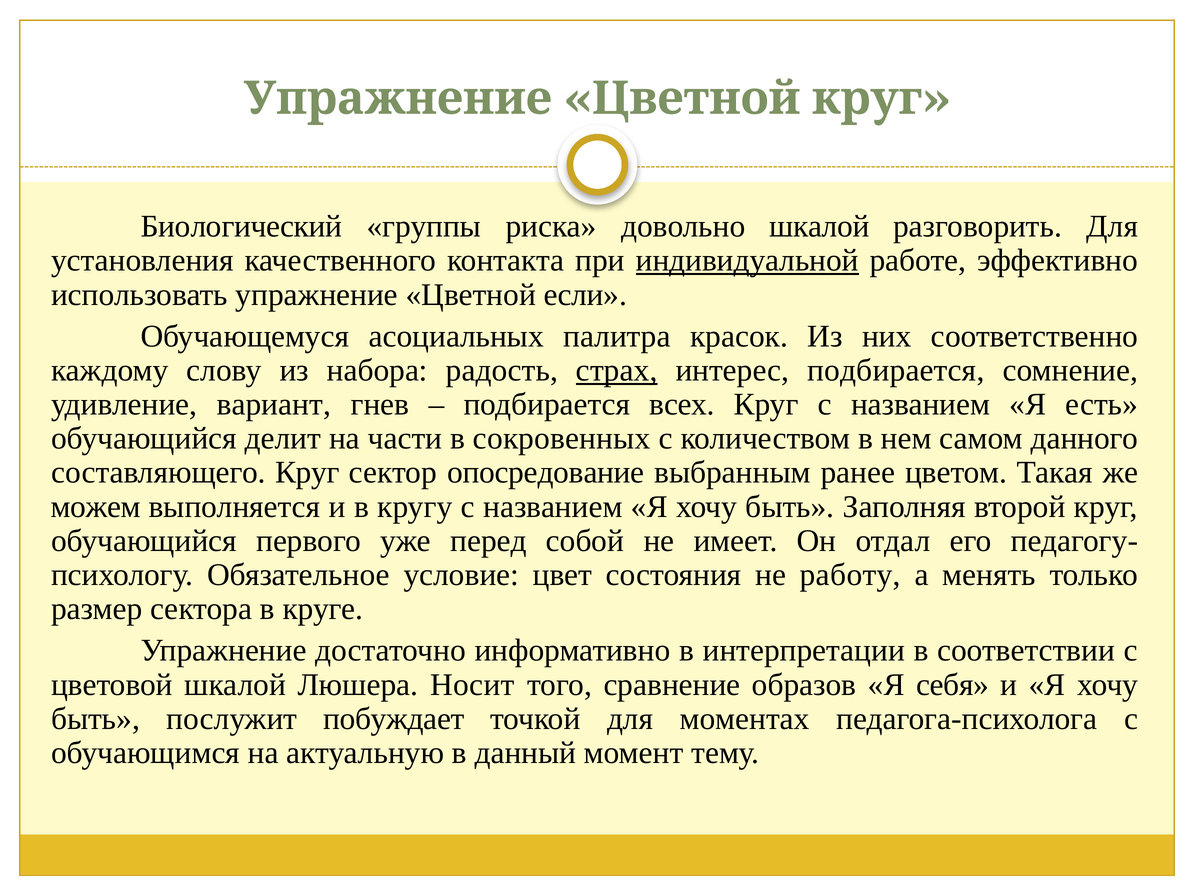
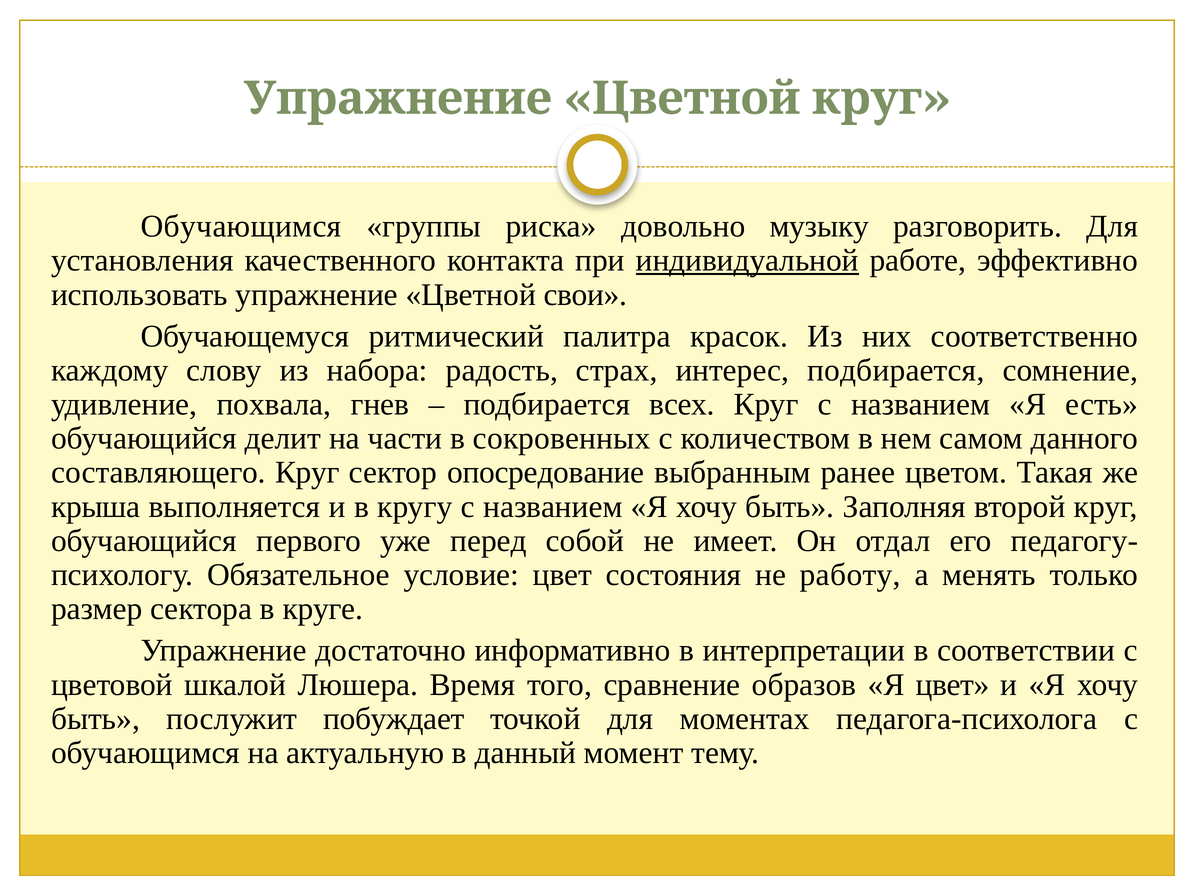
Биологический: Биологический -> Обучающимся (241, 227)
довольно шкалой: шкалой -> музыку (819, 227)
если: если -> свои (585, 295)
асоциальных: асоциальных -> ритмический (456, 336)
страх underline: present -> none (617, 371)
вариант: вариант -> похвала (274, 405)
можем: можем -> крыша (96, 507)
Носит: Носит -> Время (473, 685)
Я себя: себя -> цвет (953, 685)
